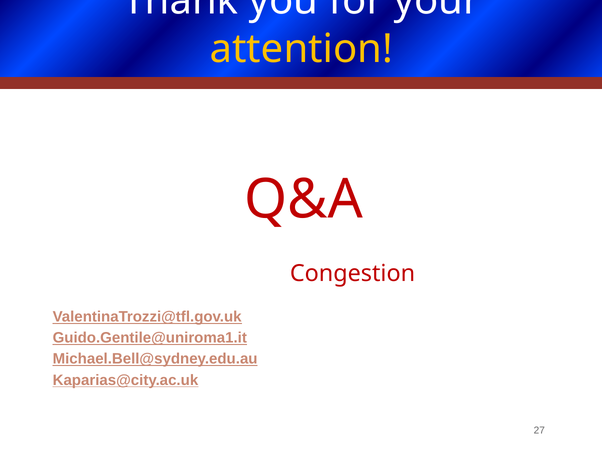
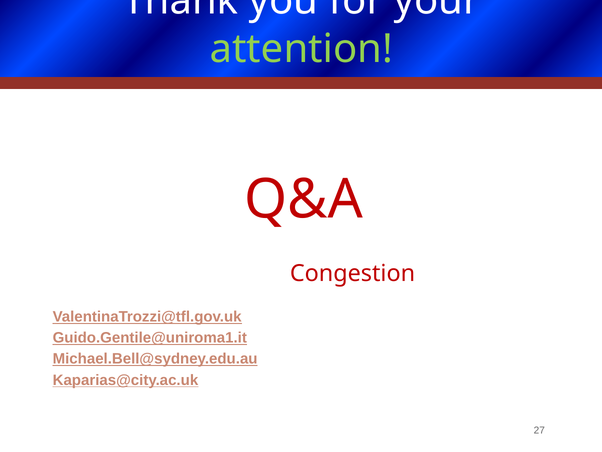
attention colour: yellow -> light green (301, 49)
